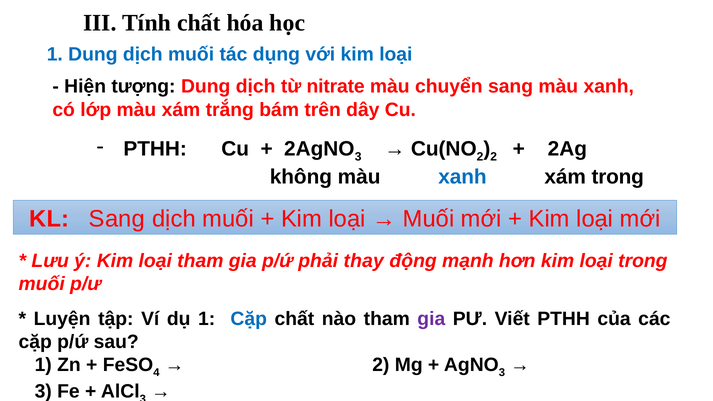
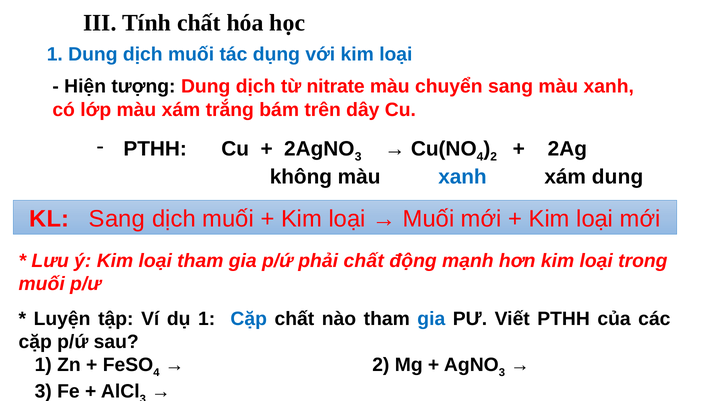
2: 2 -> 4 (480, 157)
xám trong: trong -> dung (618, 177)
phải thay: thay -> chất (364, 261)
gia colour: purple -> blue (431, 319)
